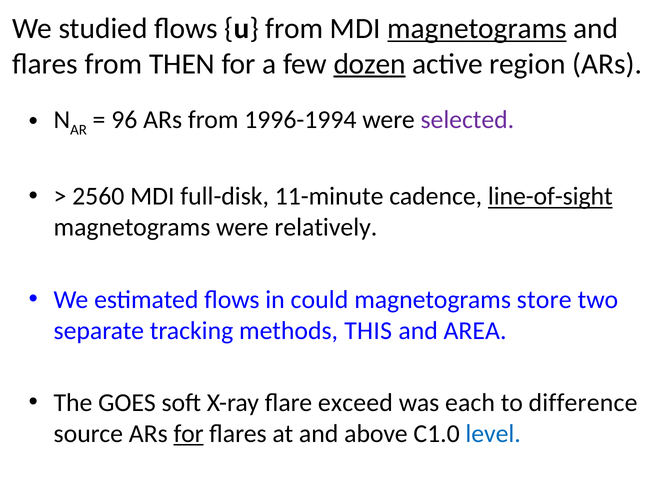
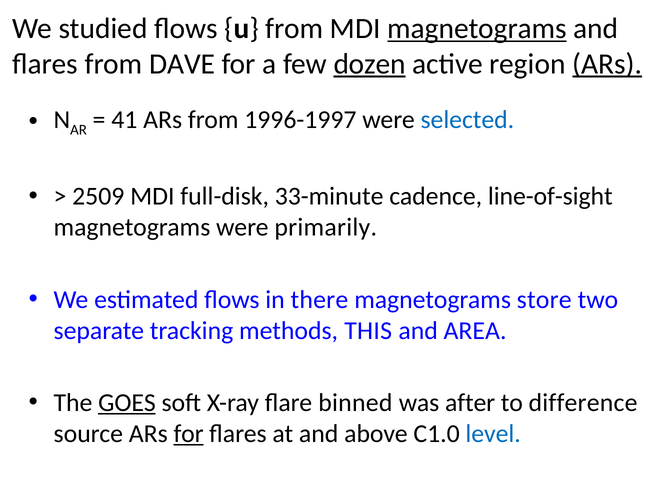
THEN: THEN -> DAVE (182, 64)
ARs underline: none -> present (607, 64)
96: 96 -> 41 (124, 120)
1996-1994: 1996-1994 -> 1996-1997 (300, 120)
selected colour: purple -> blue (467, 120)
2560: 2560 -> 2509 (98, 197)
11-minute: 11-minute -> 33-minute (329, 197)
line-of-sight underline: present -> none (550, 197)
relatively: relatively -> primarily (326, 228)
could: could -> there (319, 300)
GOES underline: none -> present (127, 403)
exceed: exceed -> binned (355, 403)
each: each -> after (470, 403)
